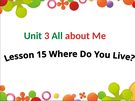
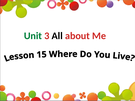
All colour: green -> black (57, 36)
